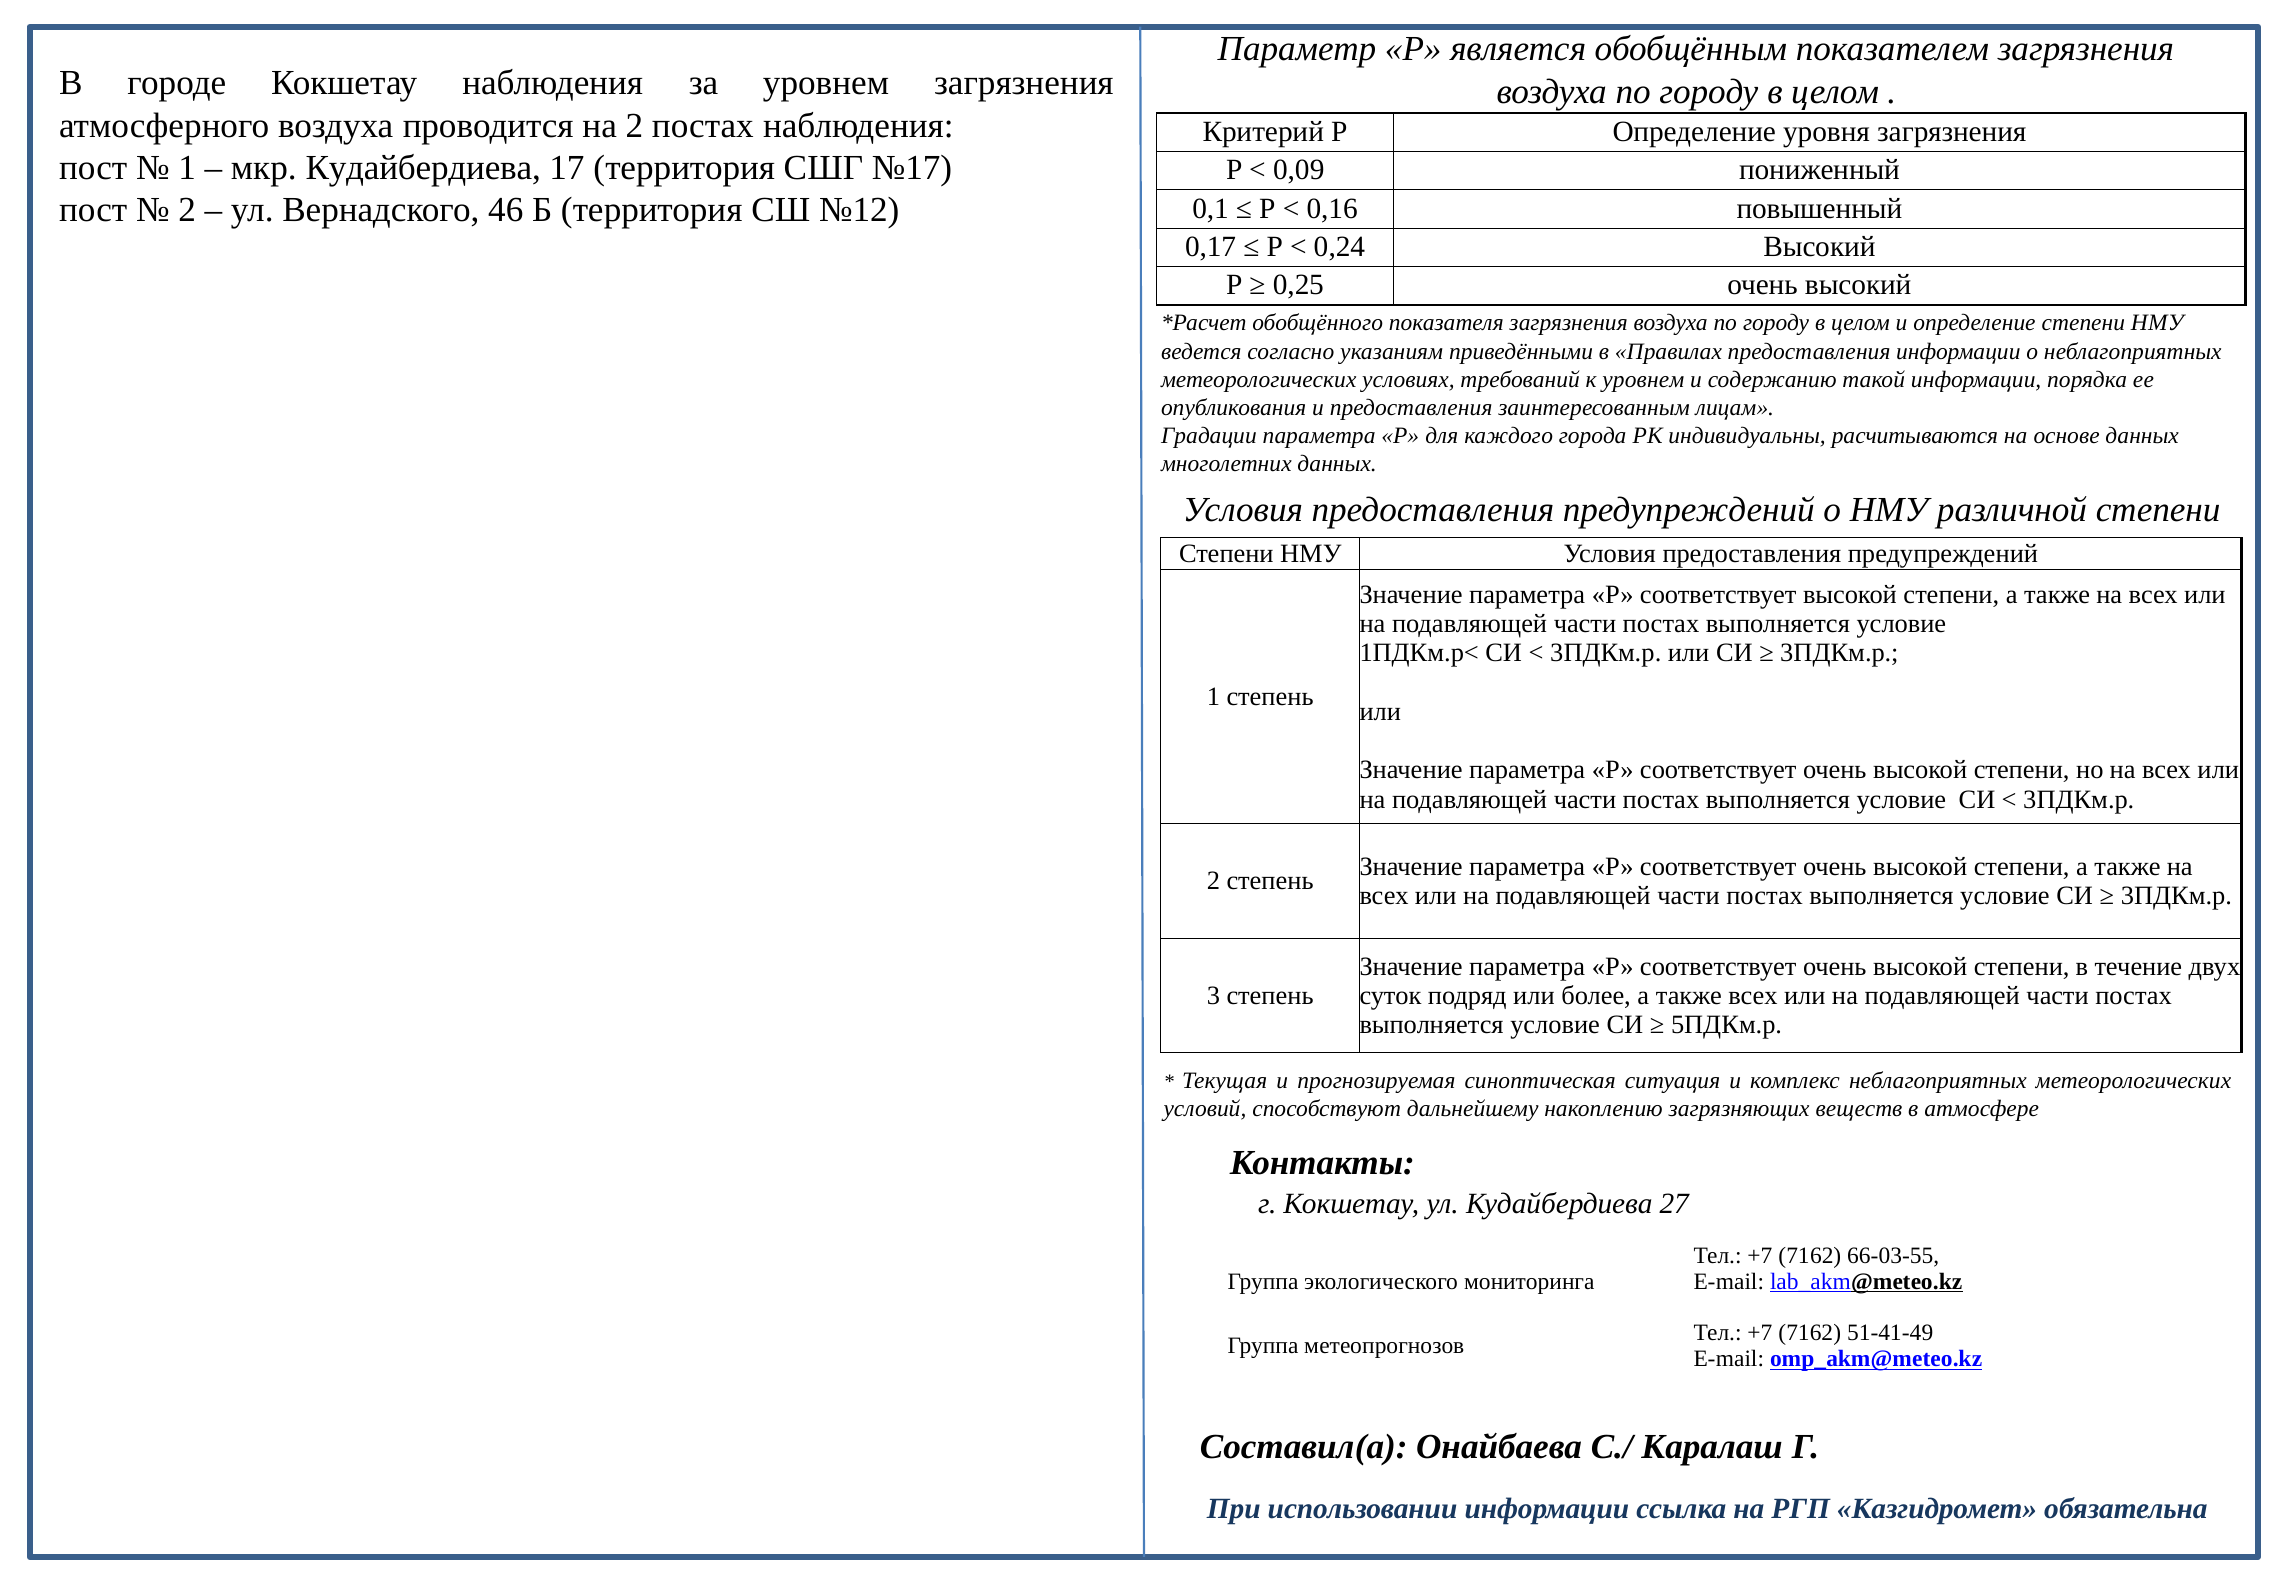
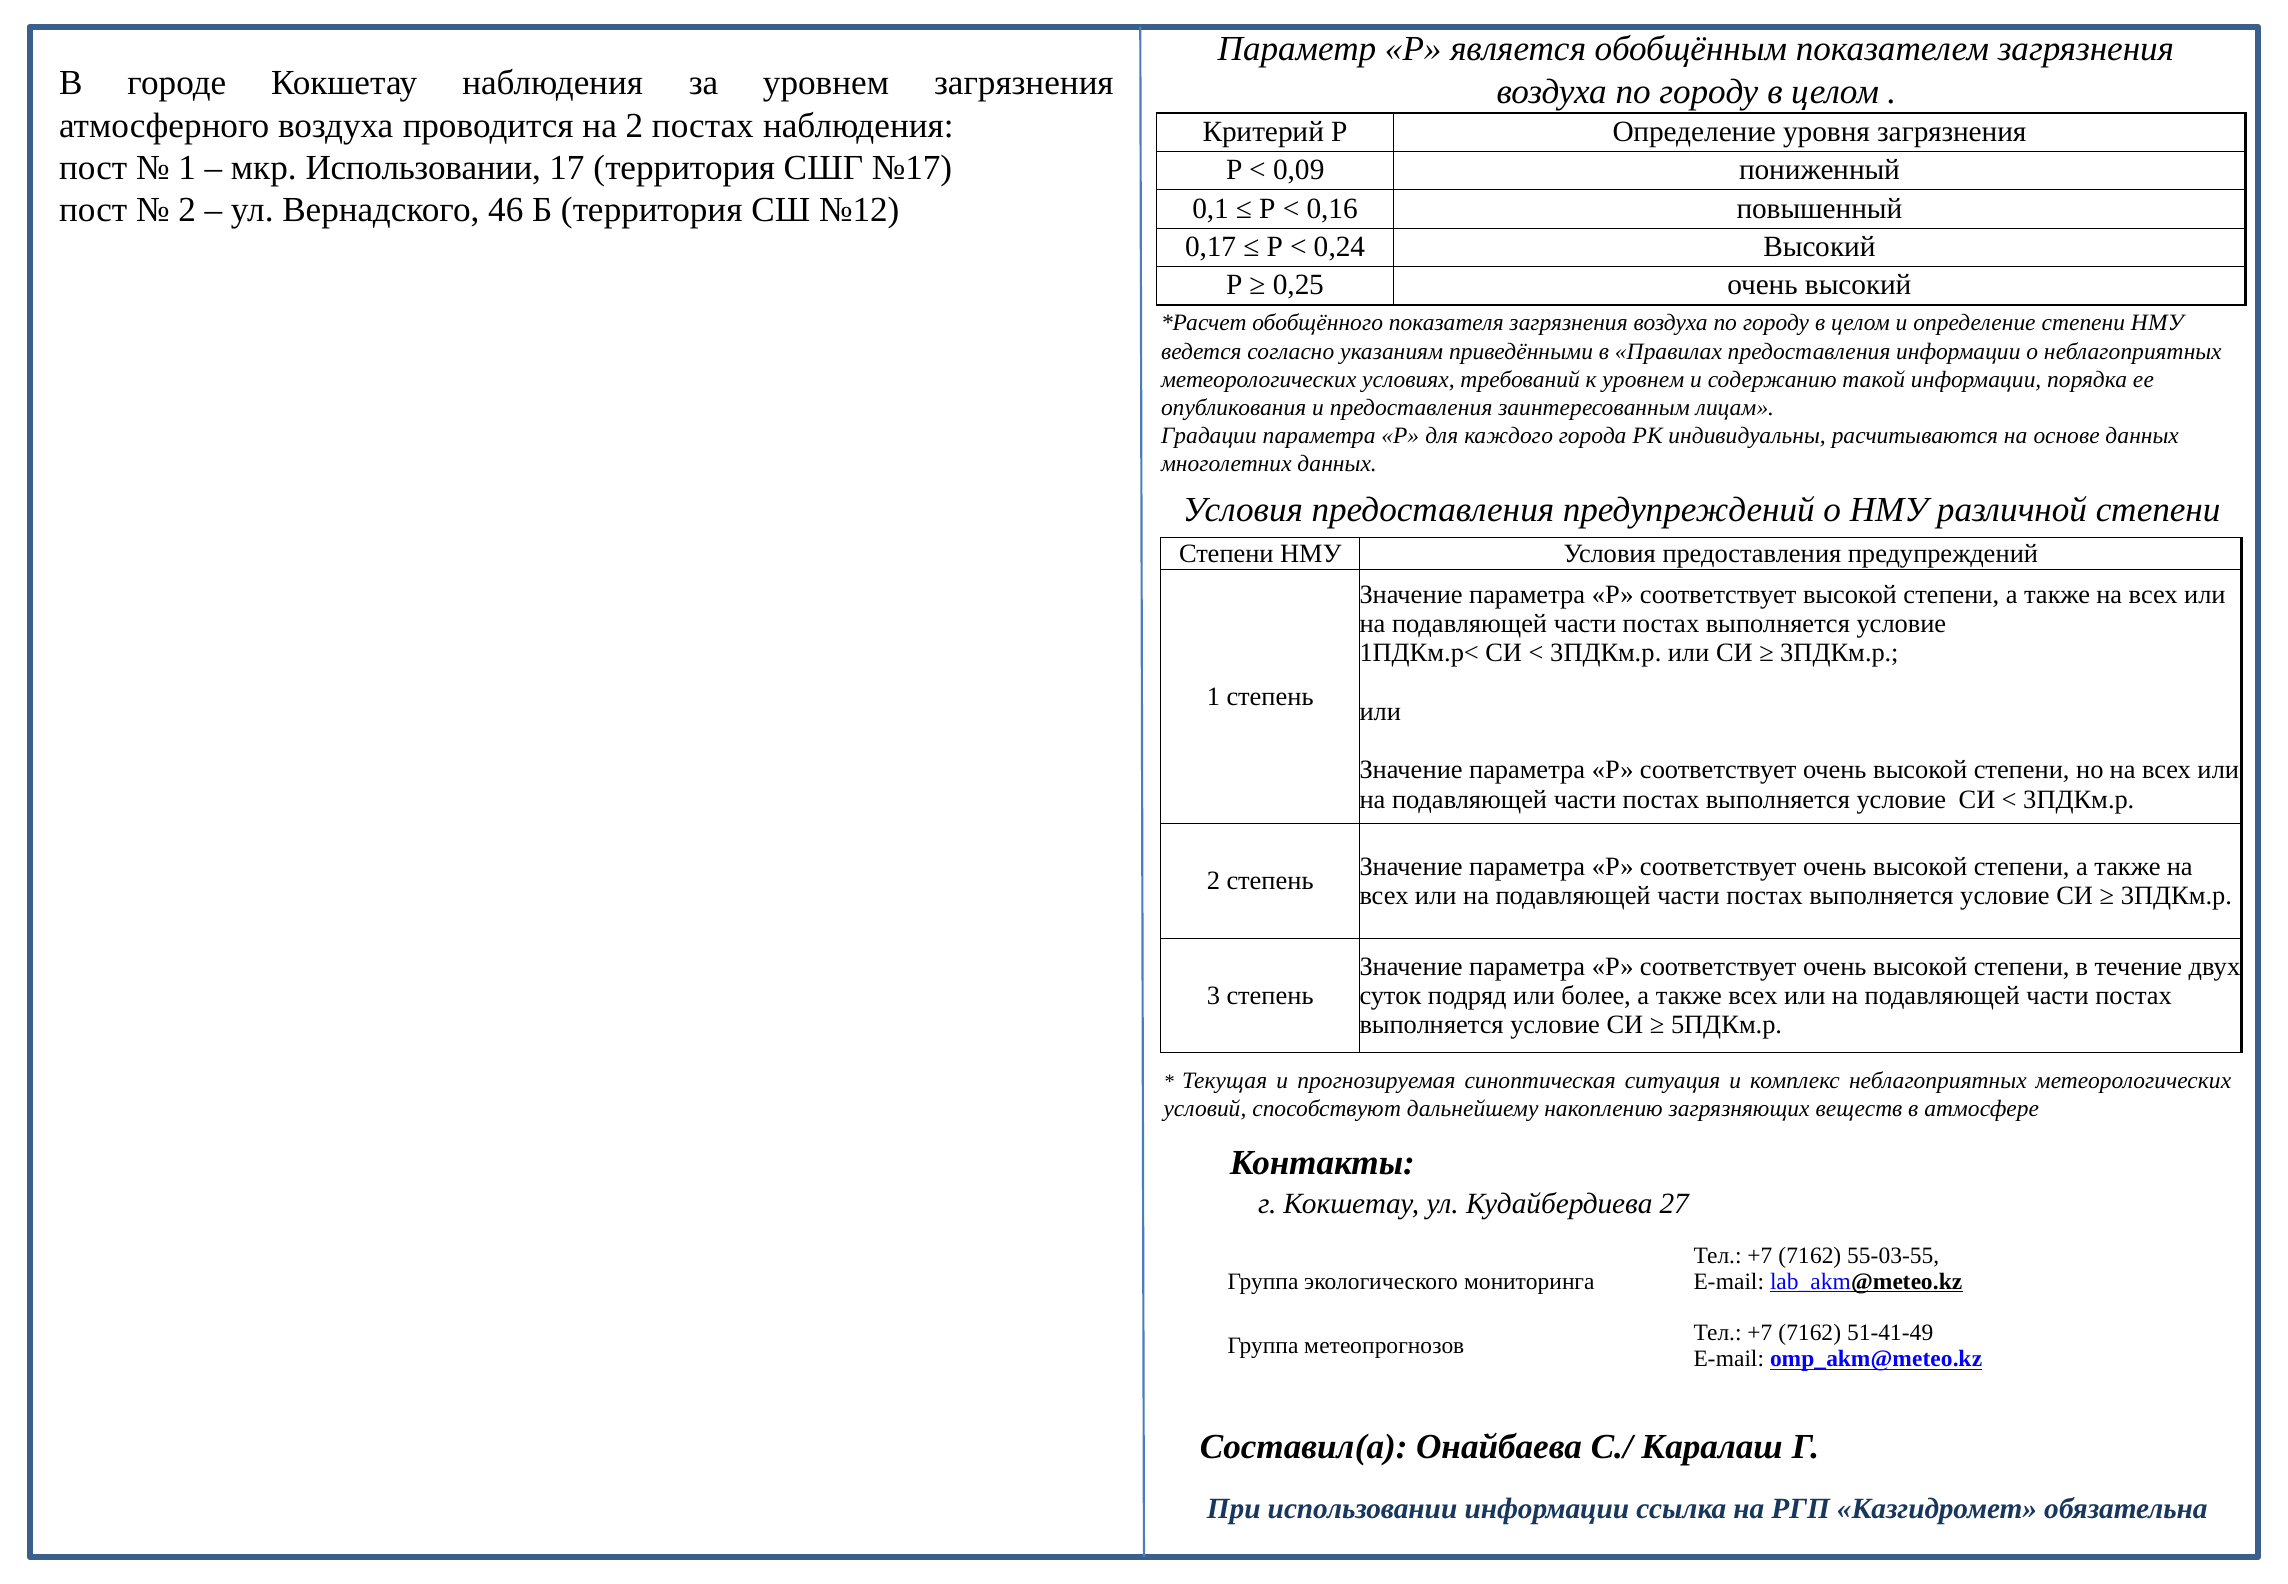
мкр Кудайбердиева: Кудайбердиева -> Использовании (423, 168)
66-03-55: 66-03-55 -> 55-03-55 (1893, 1255)
